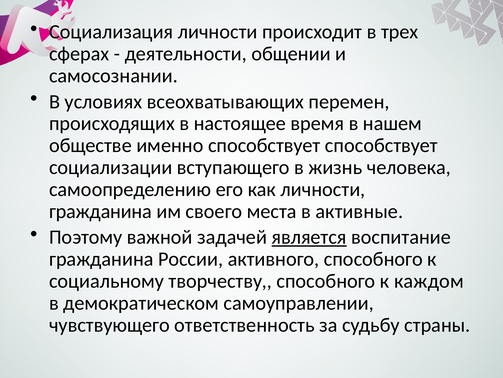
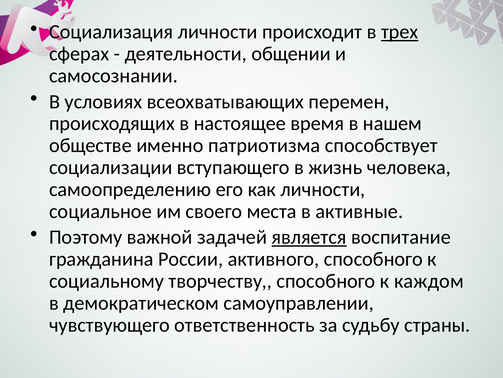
трех underline: none -> present (400, 32)
именно способствует: способствует -> патриотизма (264, 145)
гражданина: гражданина -> социальное (100, 211)
